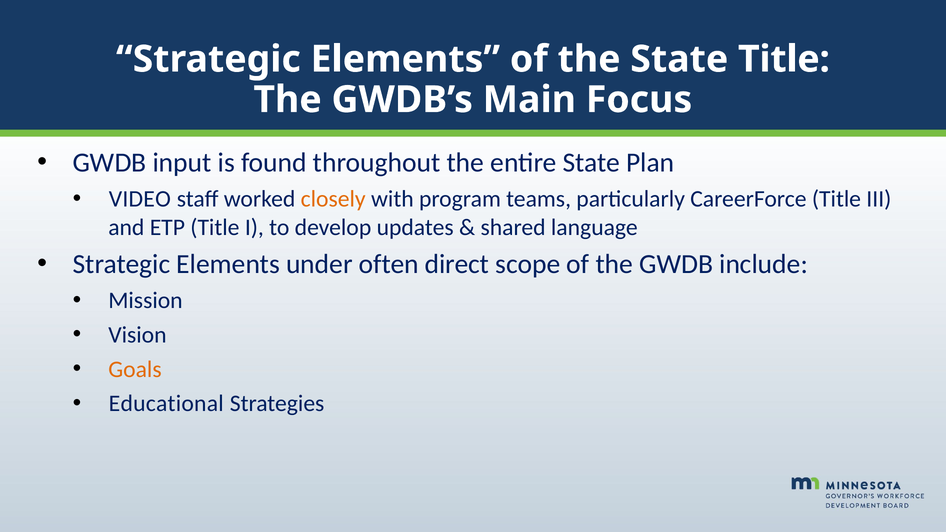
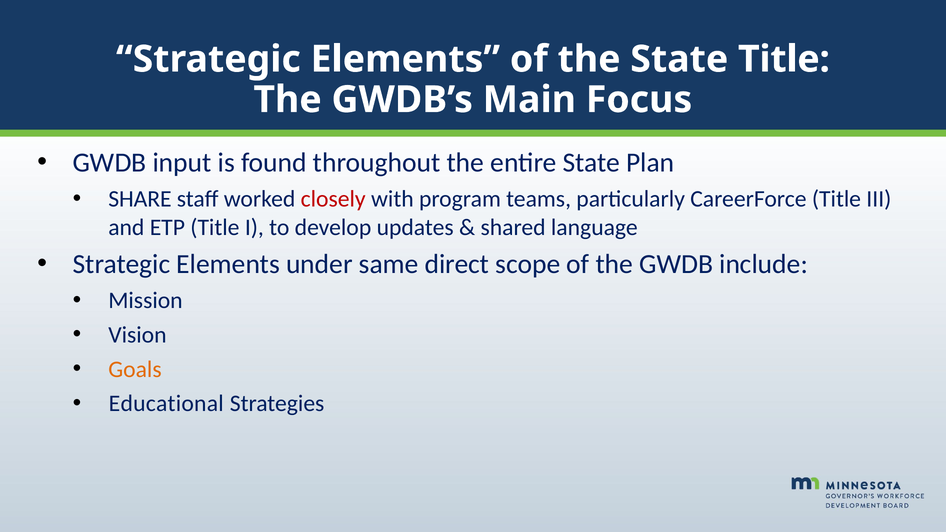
VIDEO: VIDEO -> SHARE (140, 199)
closely colour: orange -> red (333, 199)
often: often -> same (389, 264)
